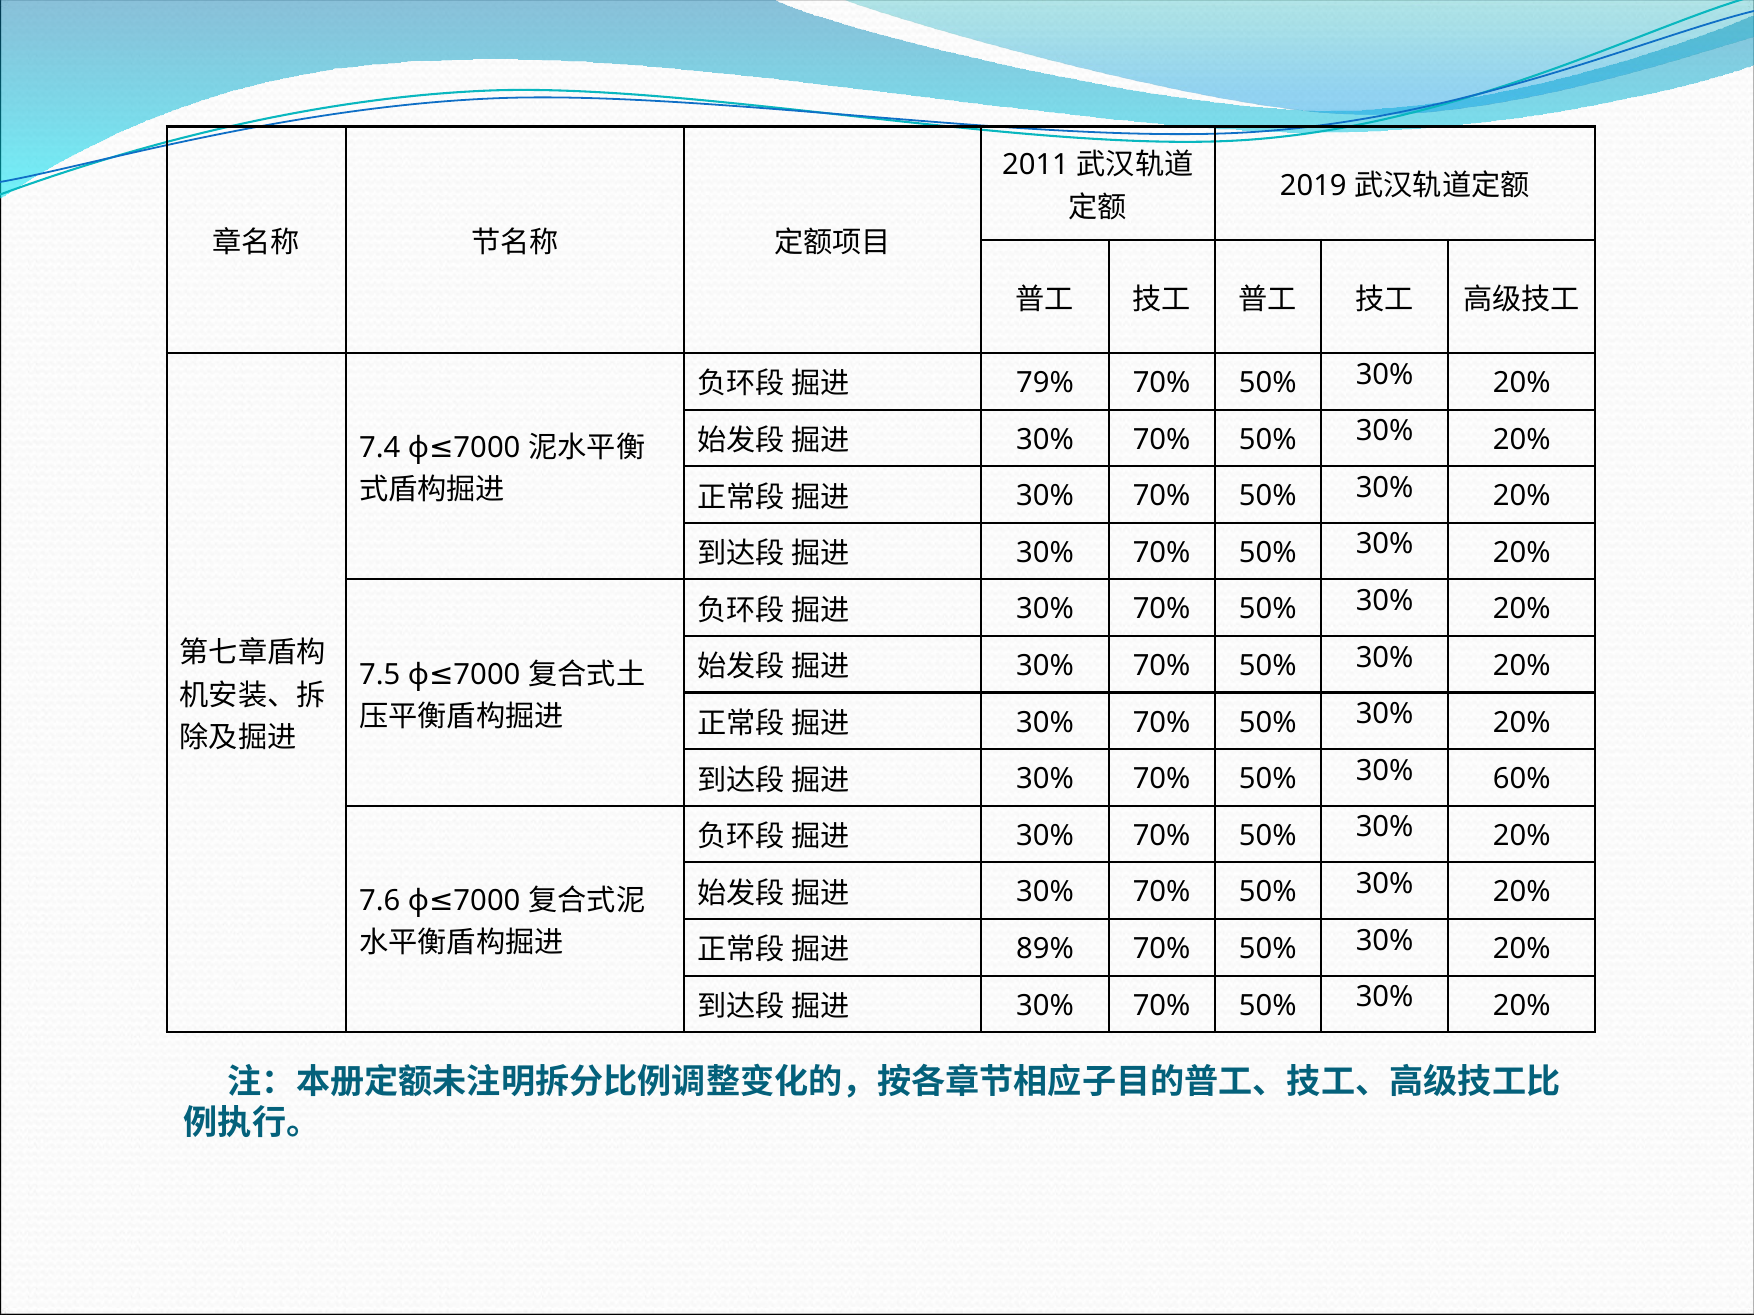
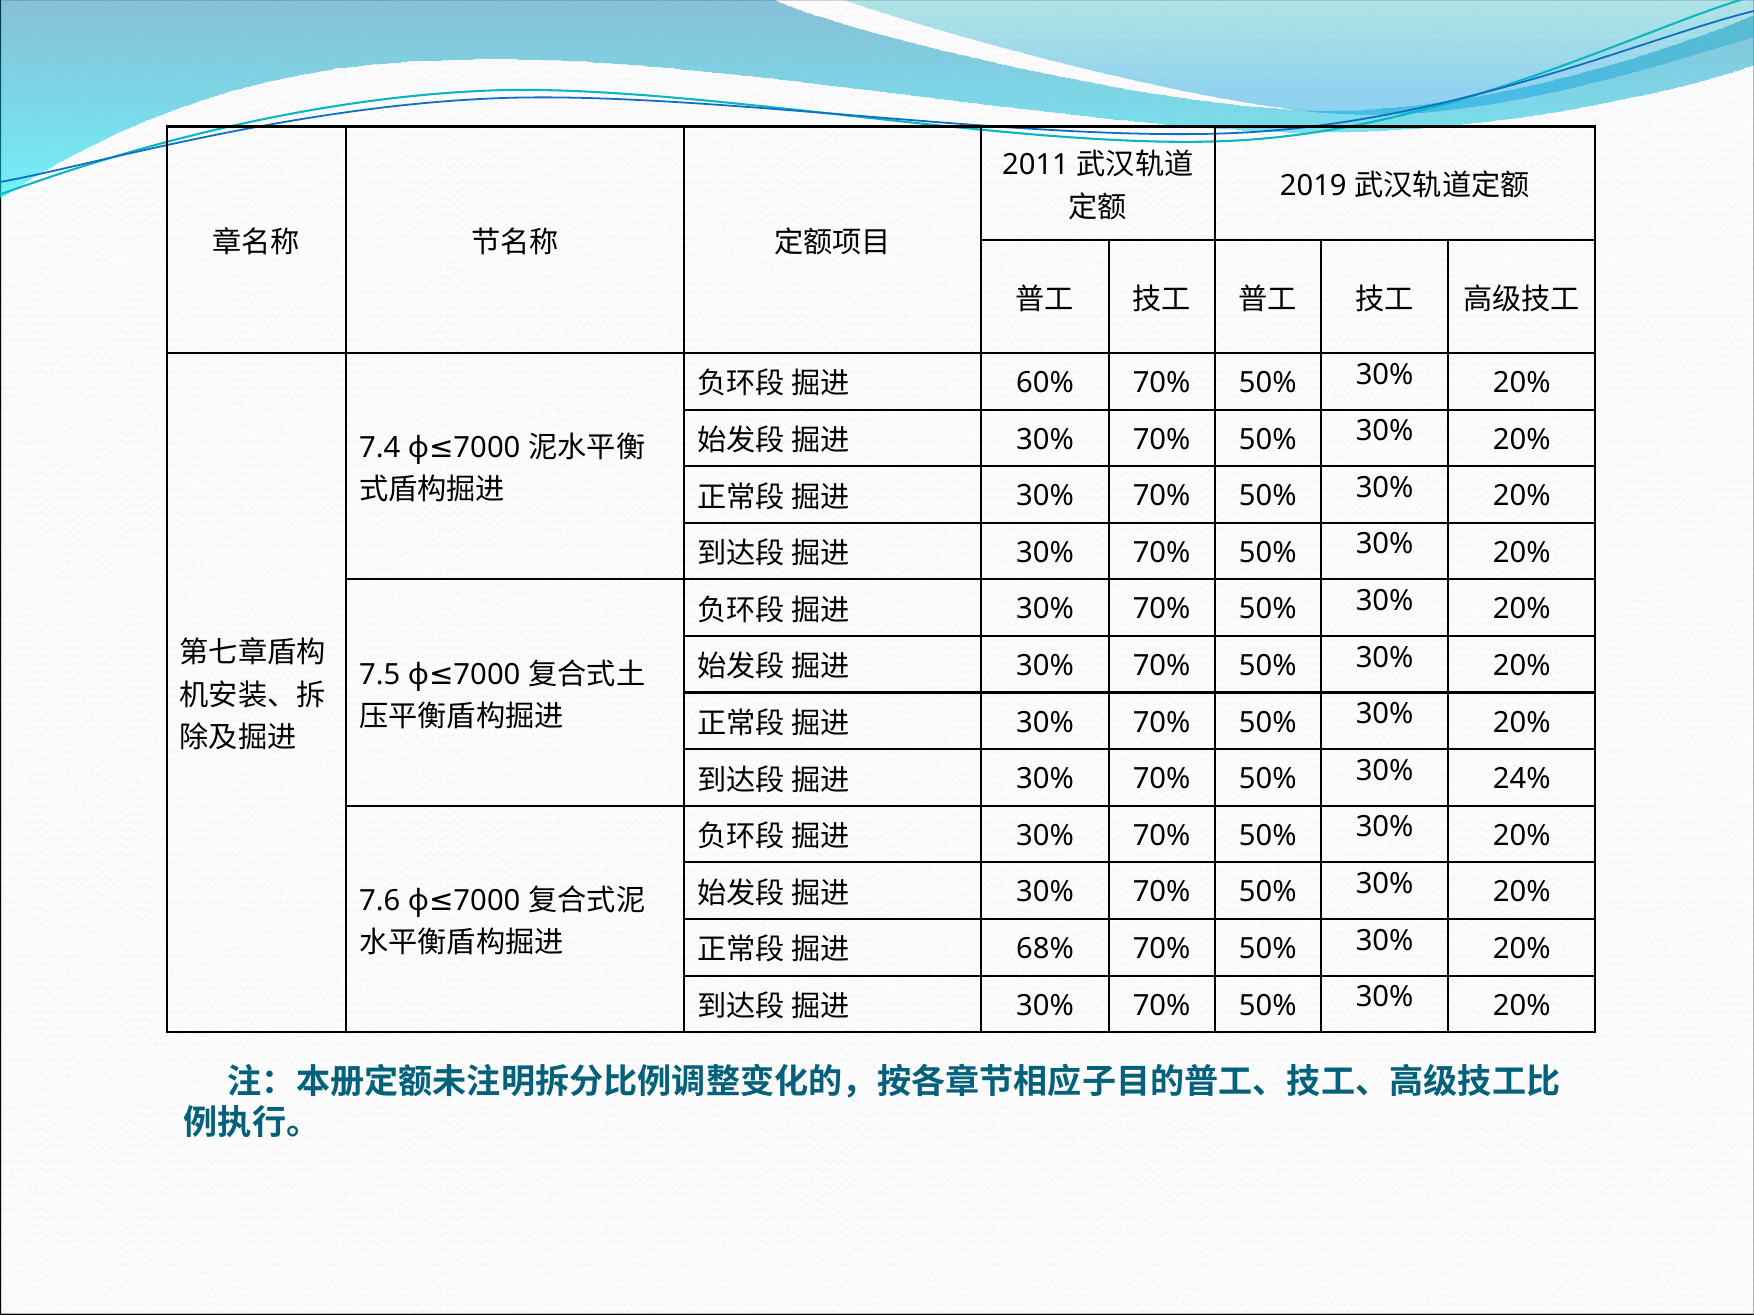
79%: 79% -> 60% (1045, 383)
60%: 60% -> 24% (1522, 779)
89%: 89% -> 68% (1045, 949)
